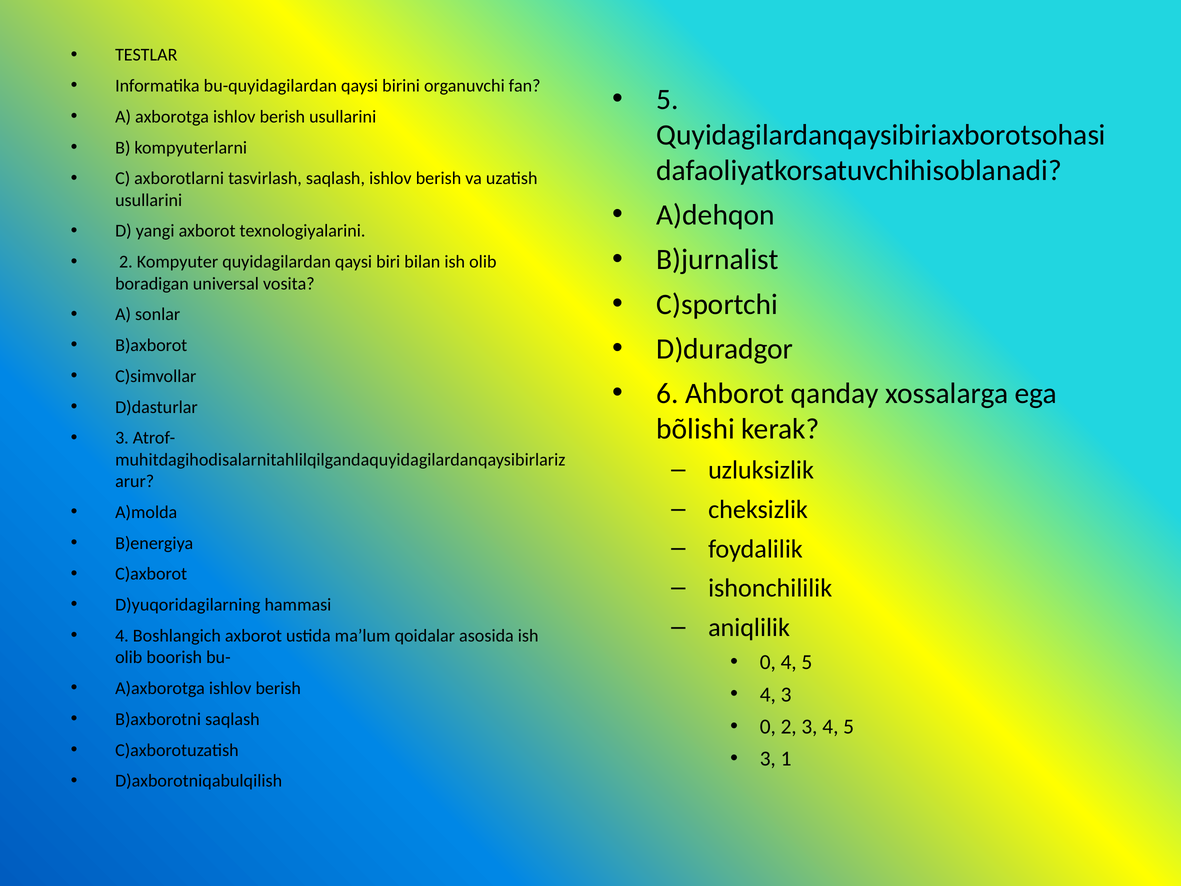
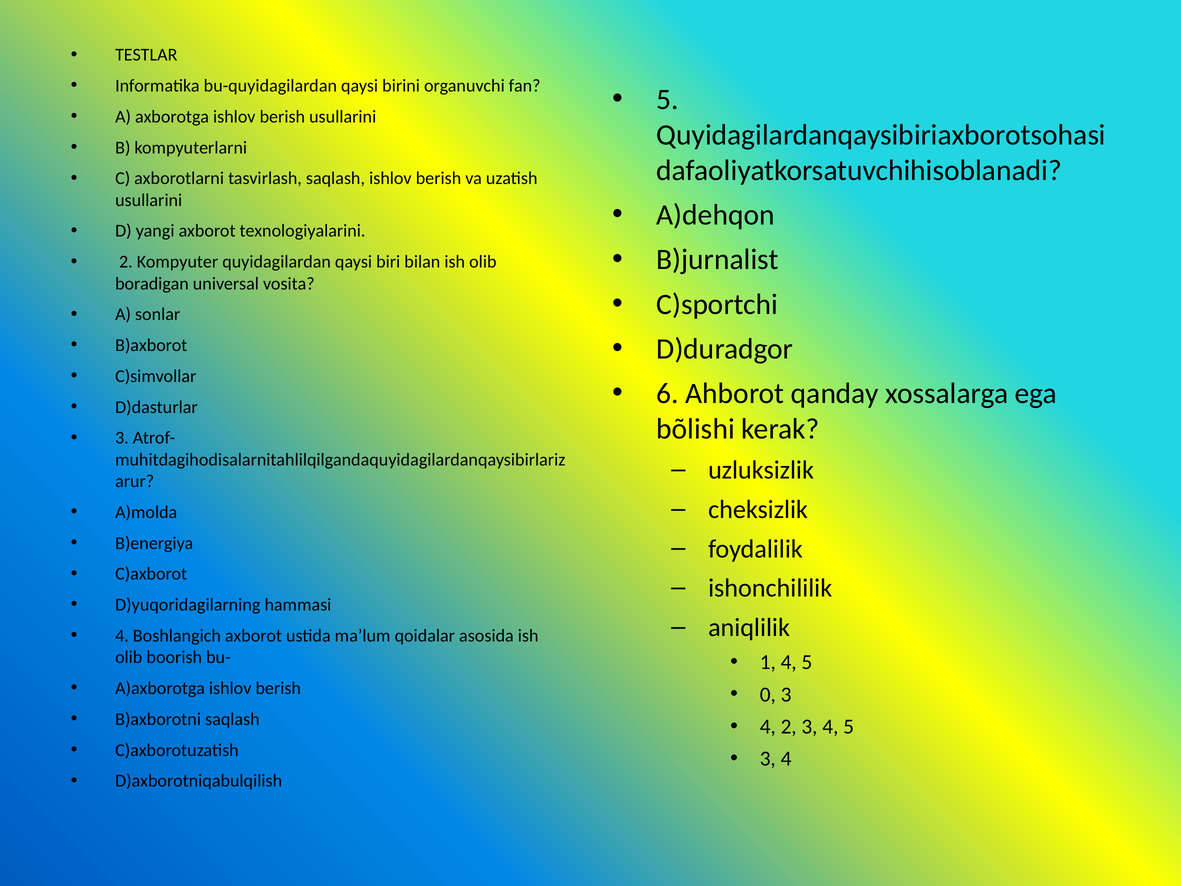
0: 0 -> 1 (768, 662)
4: 4 -> 0 (768, 694)
0: 0 -> 4 (768, 726)
1: 1 -> 4 (786, 759)
